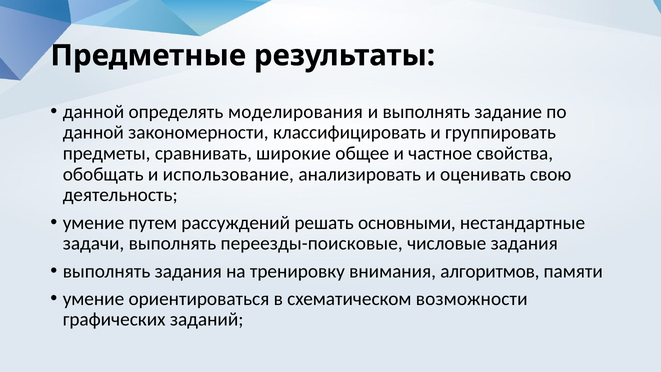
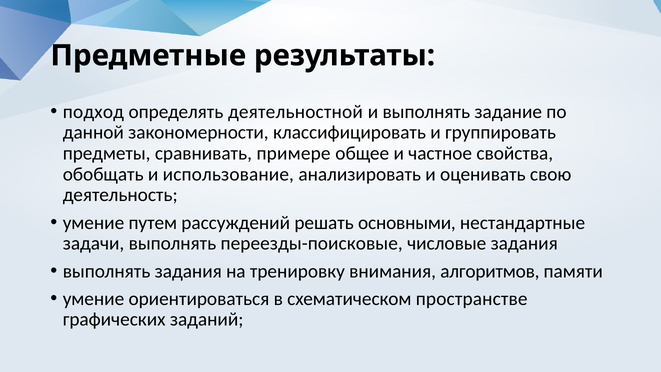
данной: данной -> подход (93, 112)
моделирования: моделирования -> деятельностной (295, 112)
широкие: широкие -> примере (294, 153)
возможности: возможности -> пространстве (472, 299)
